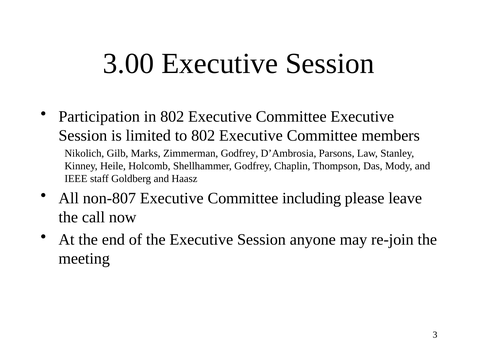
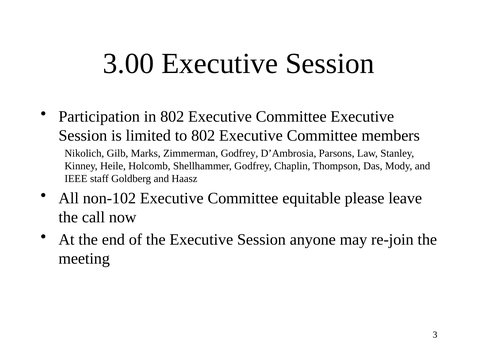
non-807: non-807 -> non-102 (109, 198)
including: including -> equitable (312, 198)
